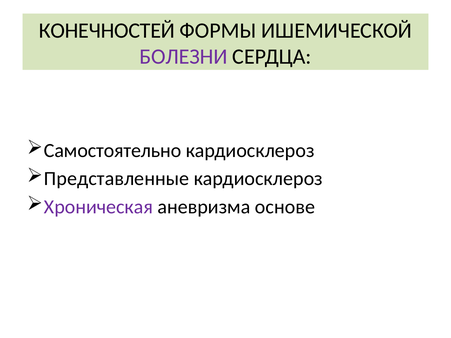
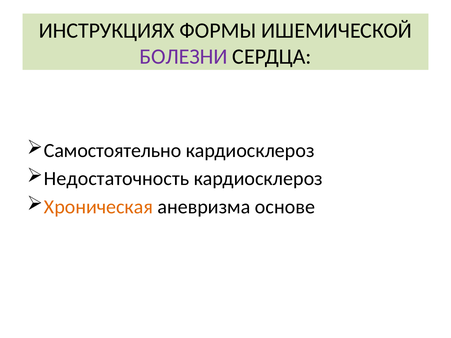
КОНЕЧНОСТЕЙ: КОНЕЧНОСТЕЙ -> ИНСТРУКЦИЯХ (107, 30)
Представленные: Представленные -> Недостаточность (117, 179)
Хроническая colour: purple -> orange (98, 207)
